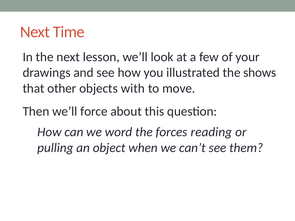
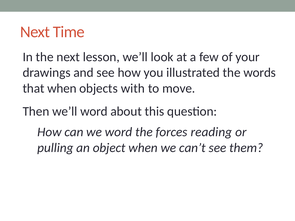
shows: shows -> words (260, 73)
that other: other -> when (62, 88)
we’ll force: force -> word (94, 112)
